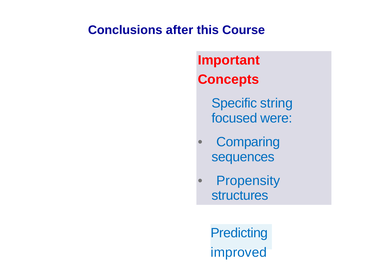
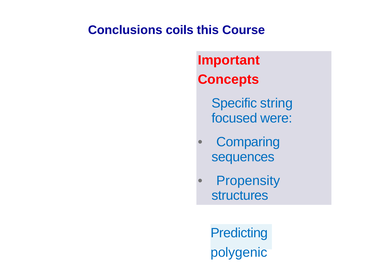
after: after -> coils (180, 30)
improved: improved -> polygenic (239, 252)
